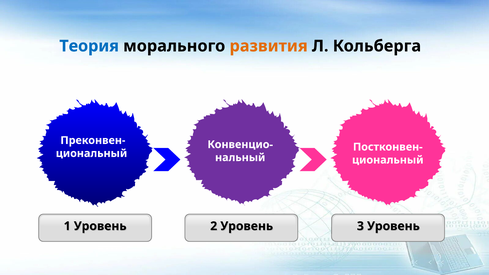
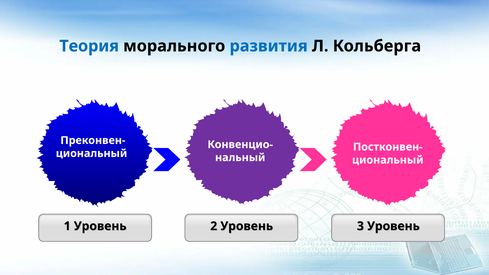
развития colour: orange -> blue (269, 46)
